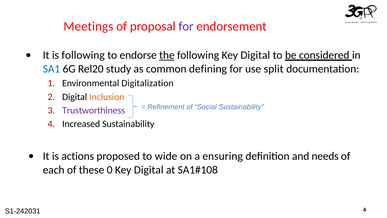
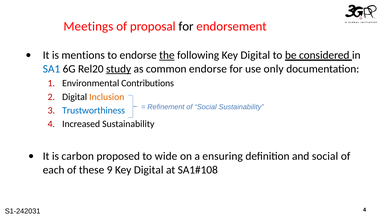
for colour: purple -> black (186, 26)
is following: following -> mentions (83, 55)
study underline: none -> present (119, 69)
common defining: defining -> endorse (208, 69)
split: split -> only (274, 69)
Digitalization: Digitalization -> Contributions (148, 83)
Trustworthiness colour: purple -> blue (94, 110)
actions: actions -> carbon (78, 156)
and needs: needs -> social (325, 156)
0: 0 -> 9 (110, 170)
